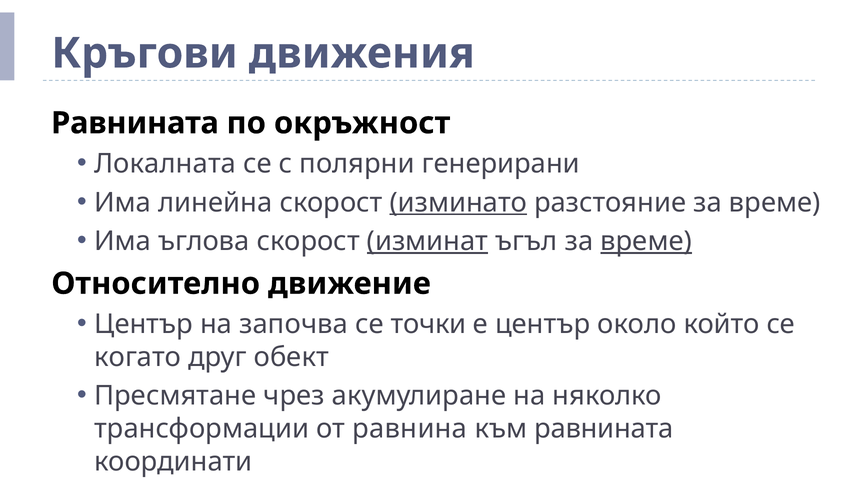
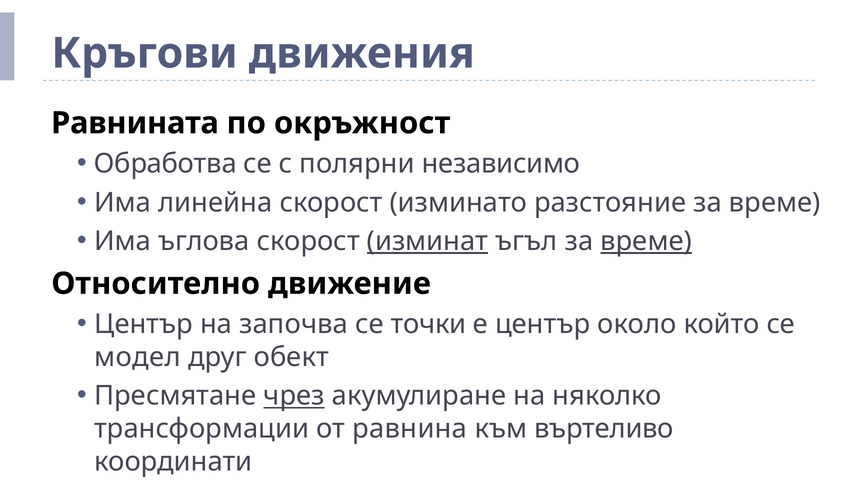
Локалната: Локалната -> Обработва (165, 164)
генерирани: генерирани -> независимо (501, 164)
изминато underline: present -> none (458, 203)
когато: когато -> модел (138, 358)
чрез underline: none -> present (294, 396)
към равнината: равнината -> въртеливо (604, 429)
